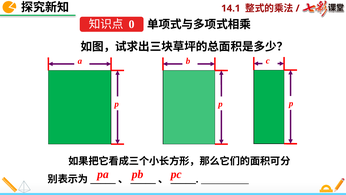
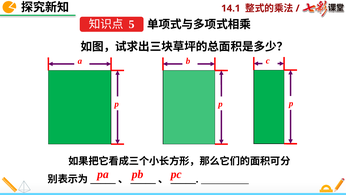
0: 0 -> 5 (132, 24)
